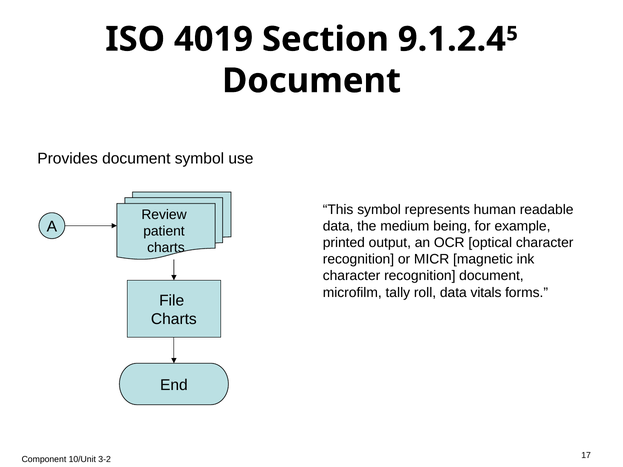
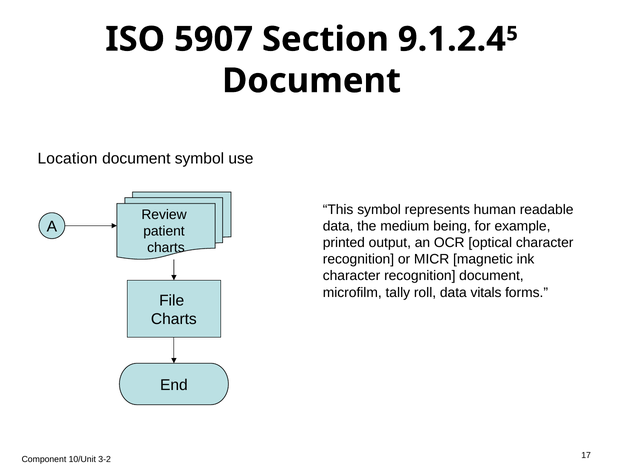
4019: 4019 -> 5907 (214, 39)
Provides: Provides -> Location (68, 159)
